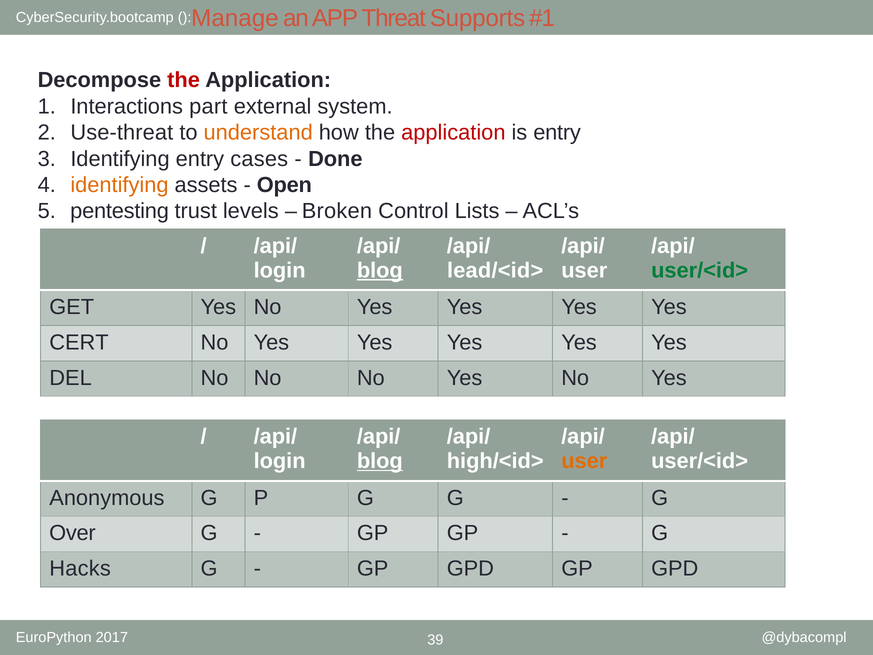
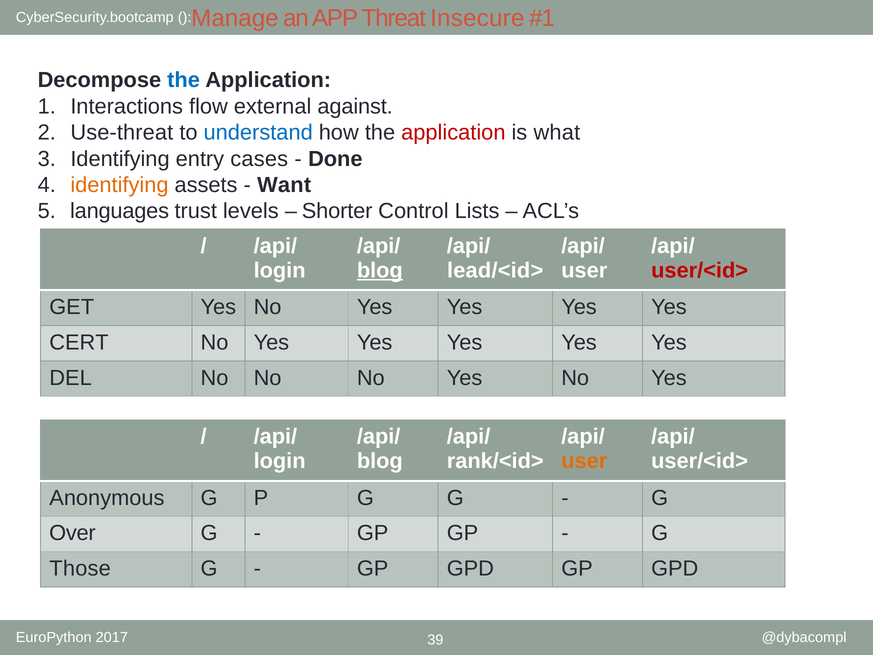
Supports: Supports -> Insecure (477, 18)
the colour: red -> blue (184, 80)
part: part -> flow (208, 106)
system: system -> against (355, 106)
understand colour: orange -> blue (258, 133)
is entry: entry -> what (557, 133)
Open: Open -> Want (284, 185)
pentesting: pentesting -> languages (120, 211)
Broken: Broken -> Shorter (337, 211)
user/<id> colour: green -> red (700, 270)
blog underline: present -> none (380, 461)
high/<id>: high/<id> -> rank/<id> (495, 461)
Hacks: Hacks -> Those (80, 568)
